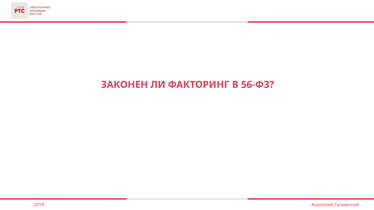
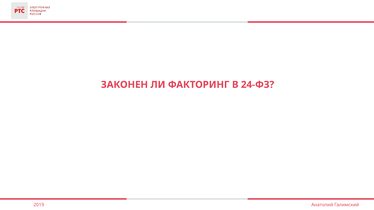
56-ФЗ: 56-ФЗ -> 24-ФЗ (258, 85)
